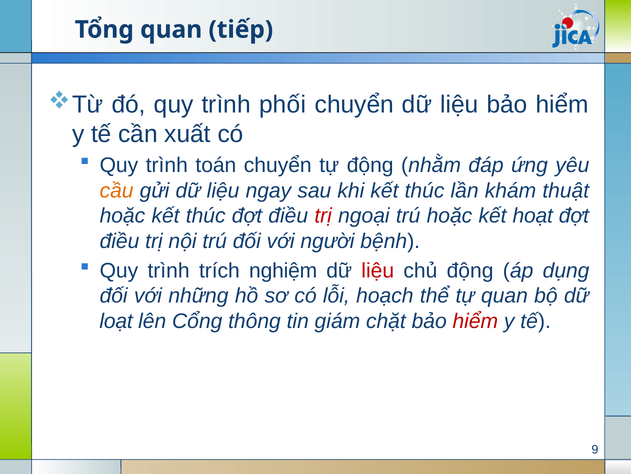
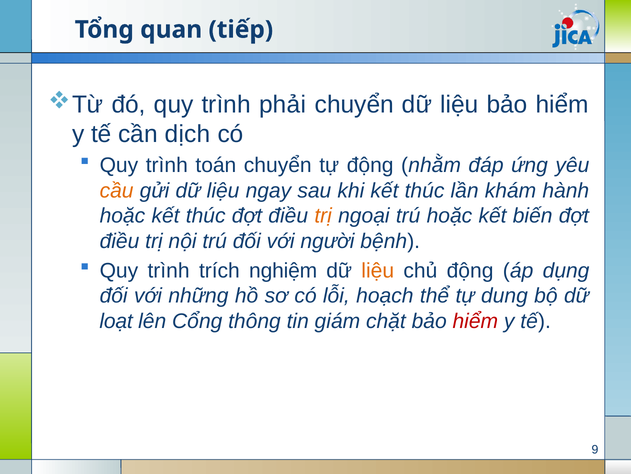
phối: phối -> phải (283, 104)
xuất: xuất -> dịch (187, 134)
thuật: thuật -> hành (566, 190)
trị colour: red -> orange (323, 216)
hoạt: hoạt -> biến (533, 216)
liệu colour: red -> orange (378, 270)
tự quan: quan -> dung (504, 296)
